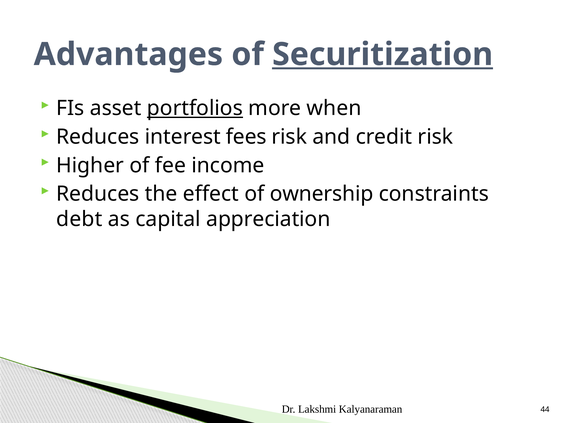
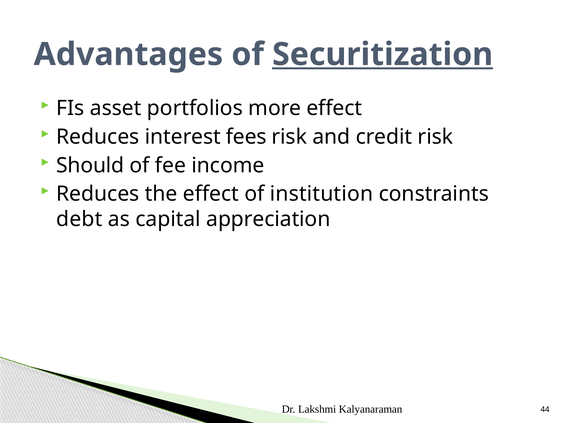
portfolios underline: present -> none (195, 108)
more when: when -> effect (334, 108)
Higher: Higher -> Should (90, 165)
ownership: ownership -> institution (321, 194)
